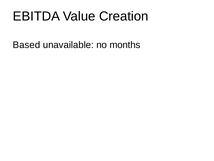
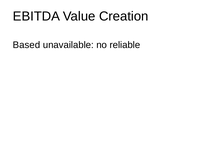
months: months -> reliable (125, 45)
